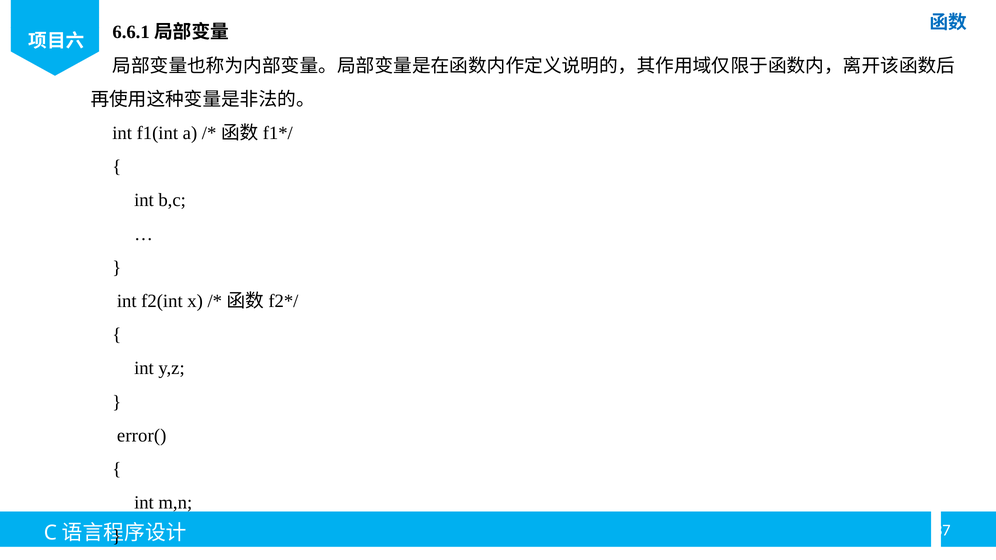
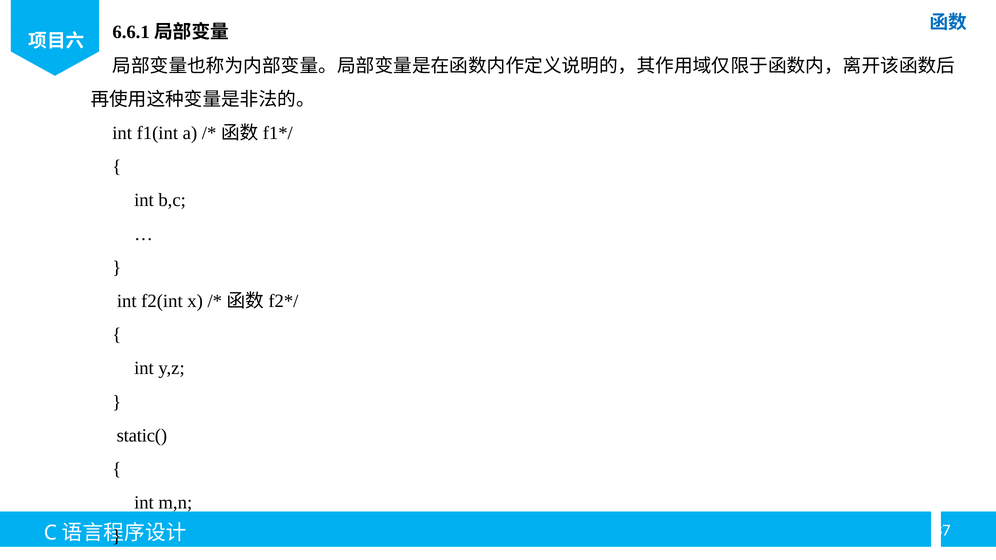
error(: error( -> static( (142, 436)
